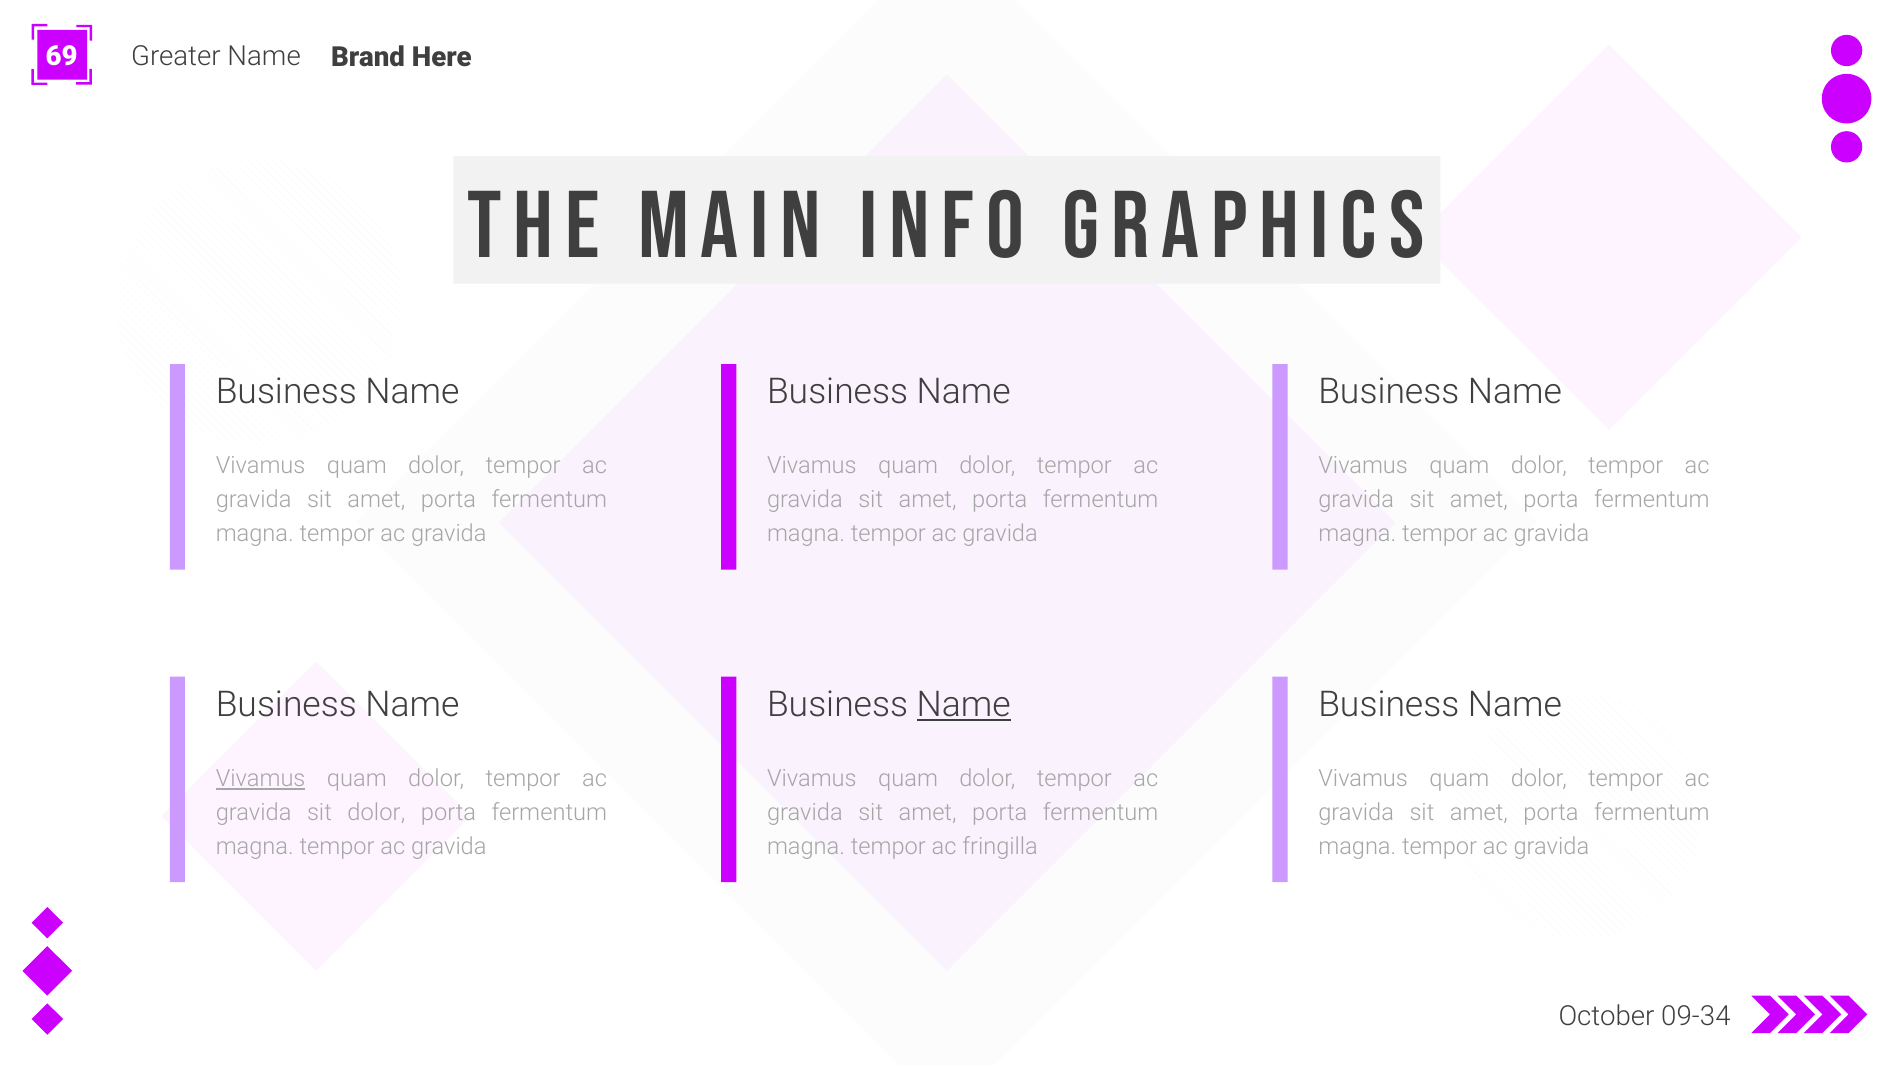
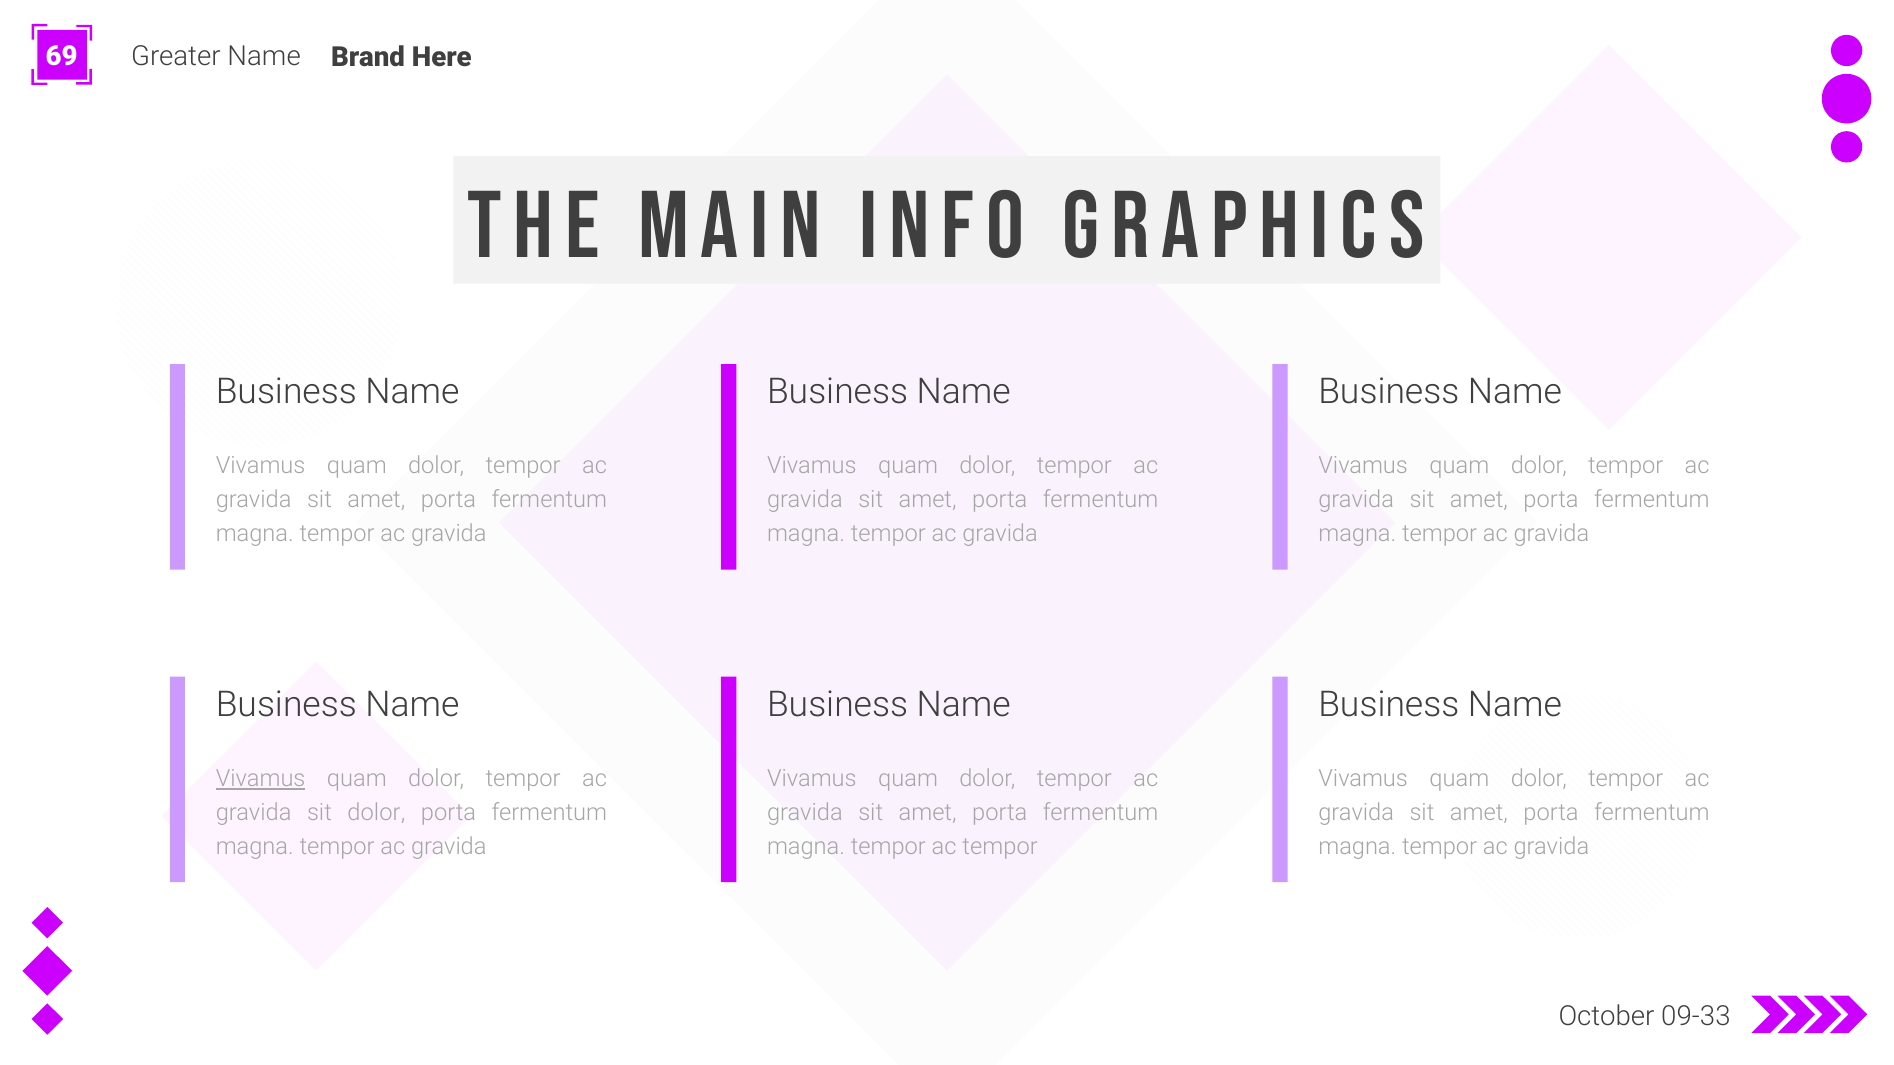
Name underline: present -> none (964, 705)
ac fringilla: fringilla -> tempor (1000, 847)
09-34: 09-34 -> 09-33 (1696, 1017)
